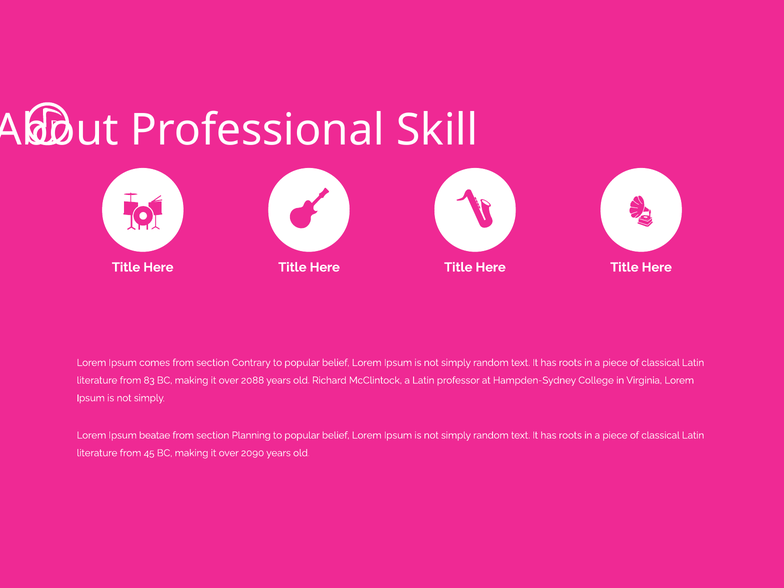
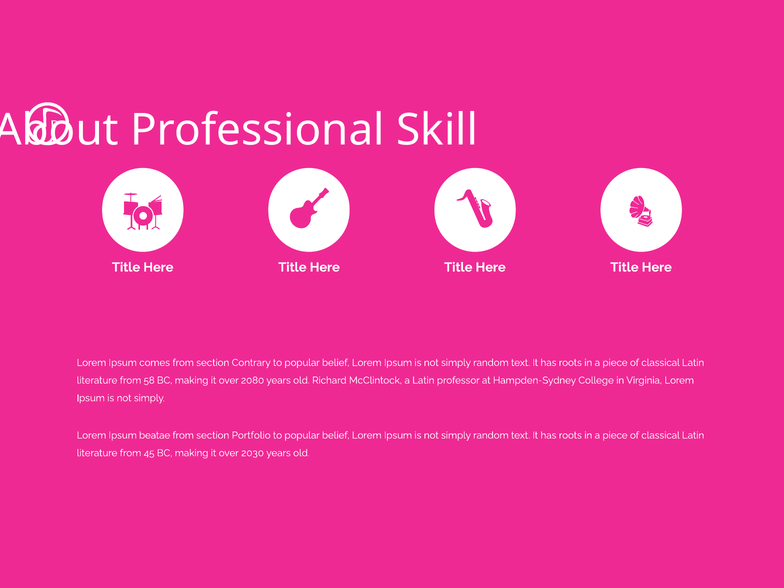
83: 83 -> 58 (149, 380)
2088: 2088 -> 2080 (253, 380)
Planning: Planning -> Portfolio (251, 435)
2090: 2090 -> 2030 (253, 453)
